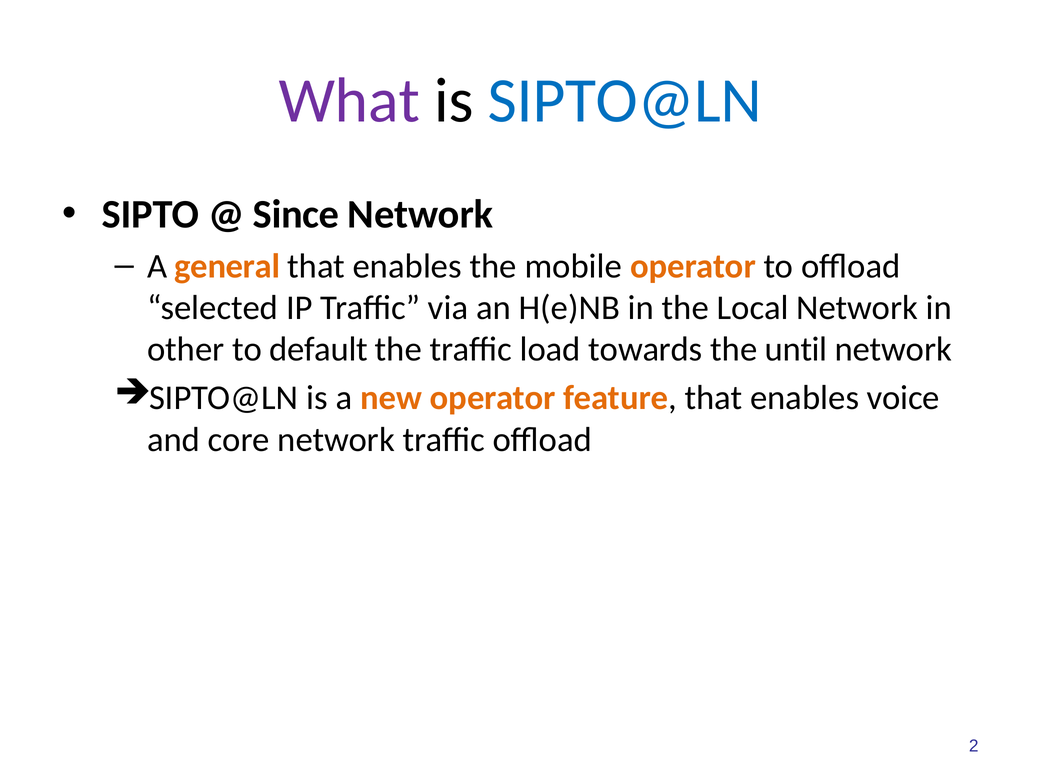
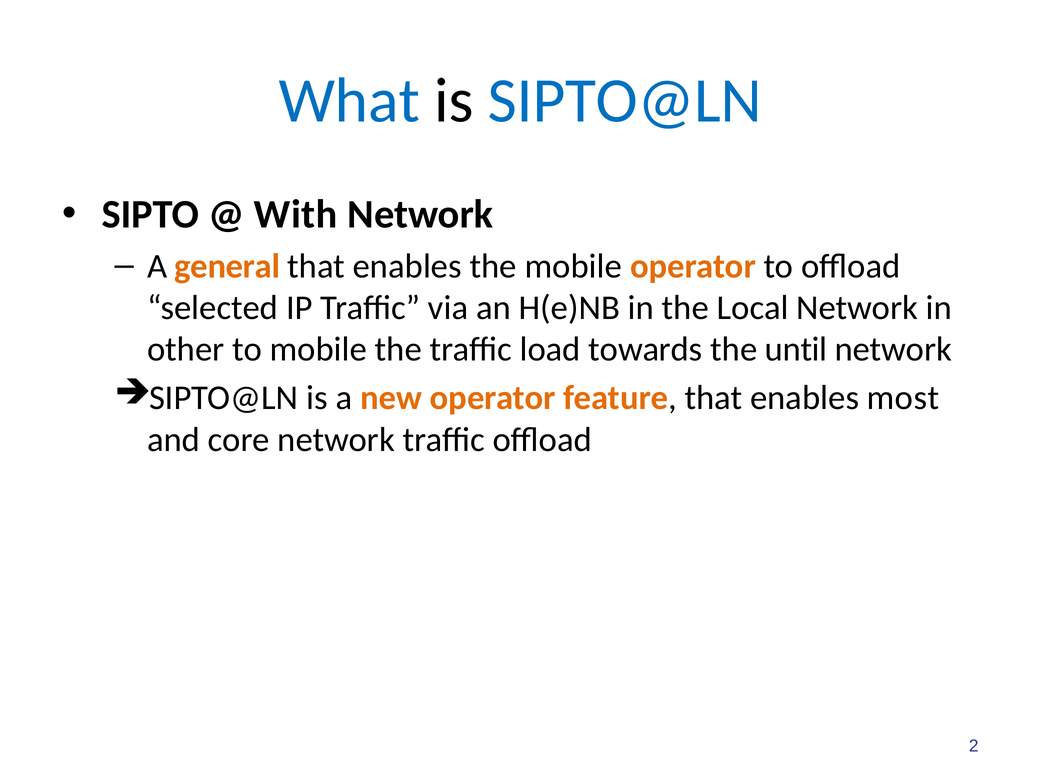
What colour: purple -> blue (349, 101)
Since: Since -> With (296, 214)
to default: default -> mobile (318, 349)
voice: voice -> most (903, 398)
